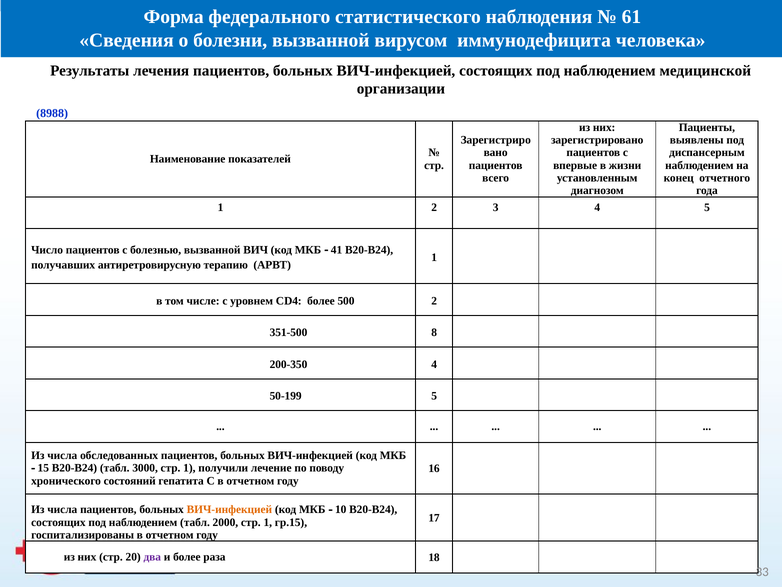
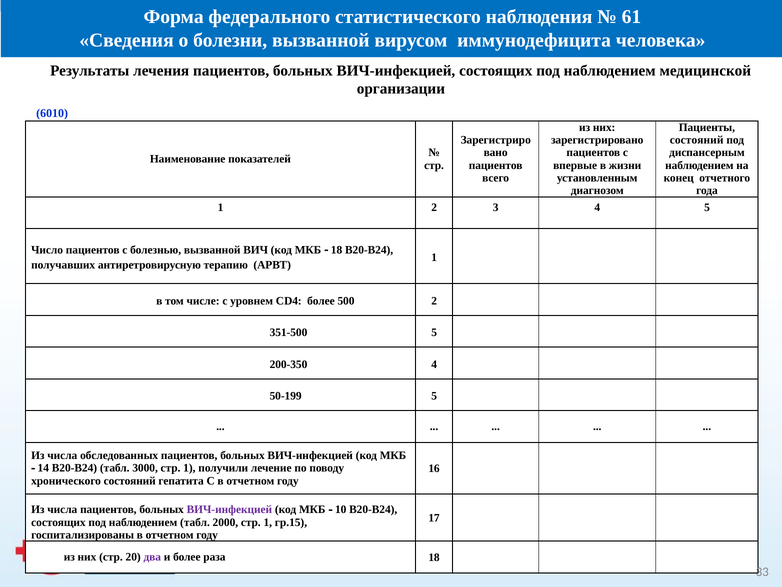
8988: 8988 -> 6010 (52, 113)
выявлены: выявлены -> состояний (697, 140)
41: 41 -> 18 (337, 250)
351-500 8: 8 -> 5 (434, 332)
15: 15 -> 14 (43, 468)
ВИЧ-инфекцией colour: orange -> purple (229, 509)
